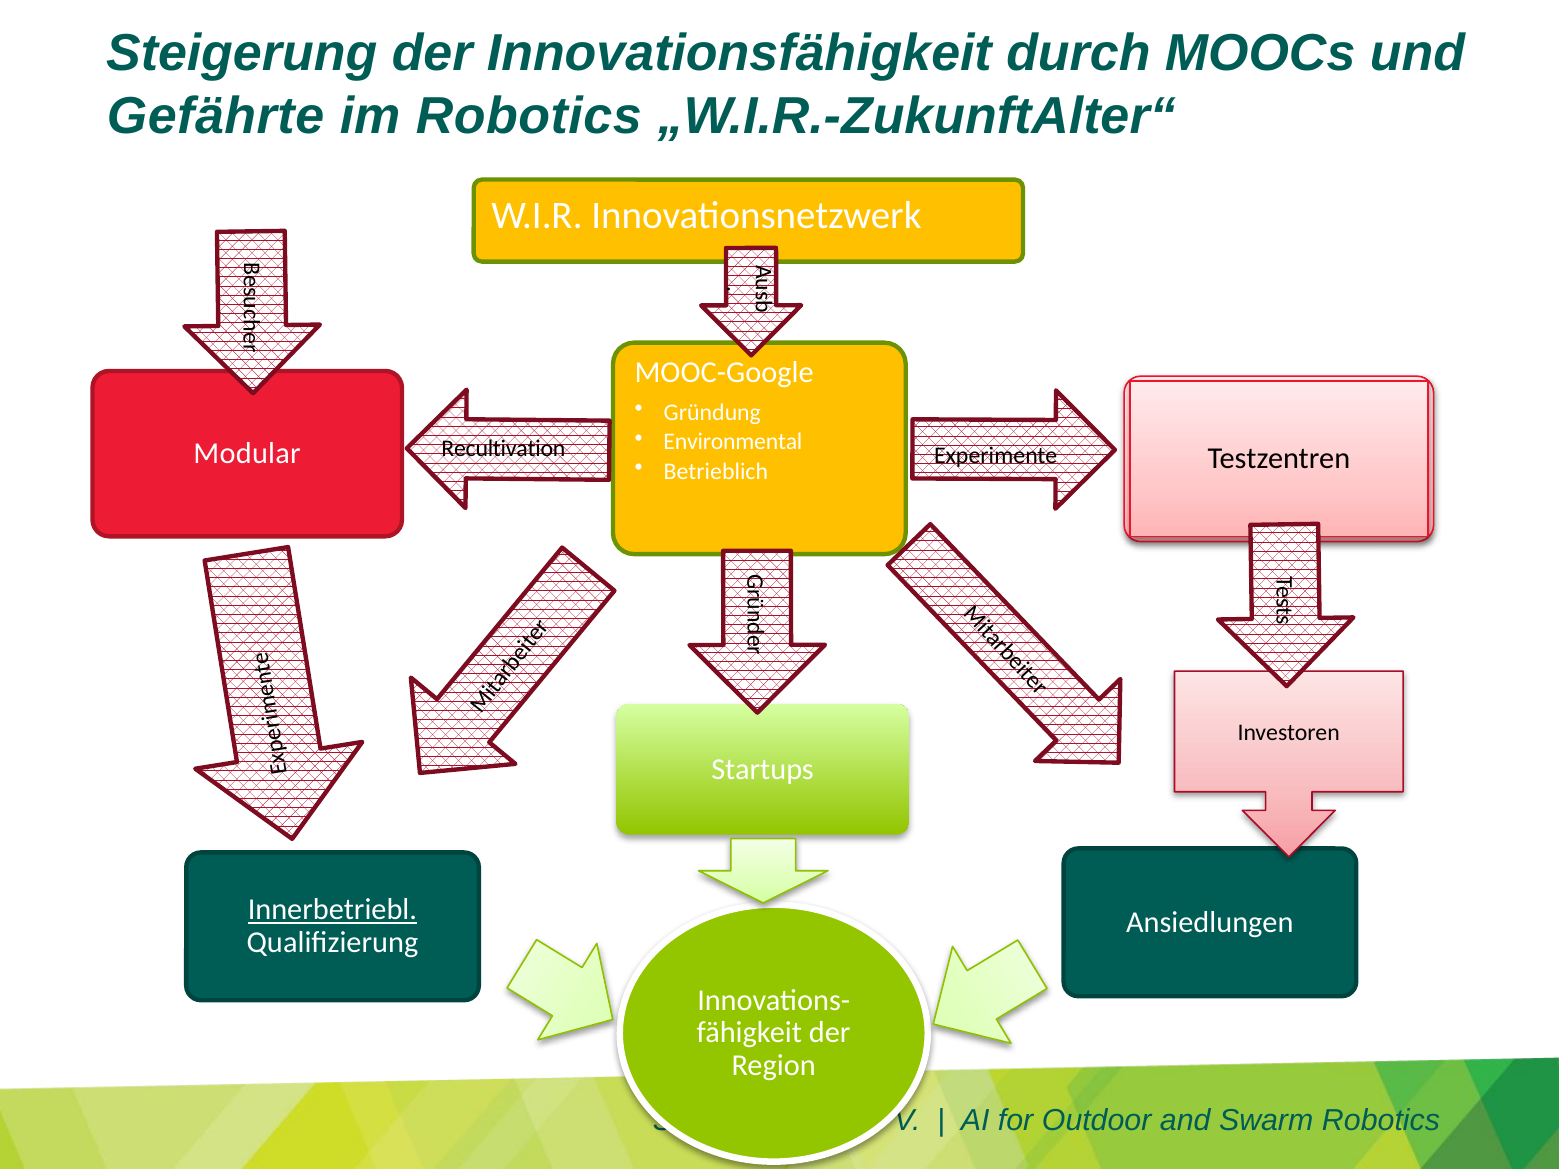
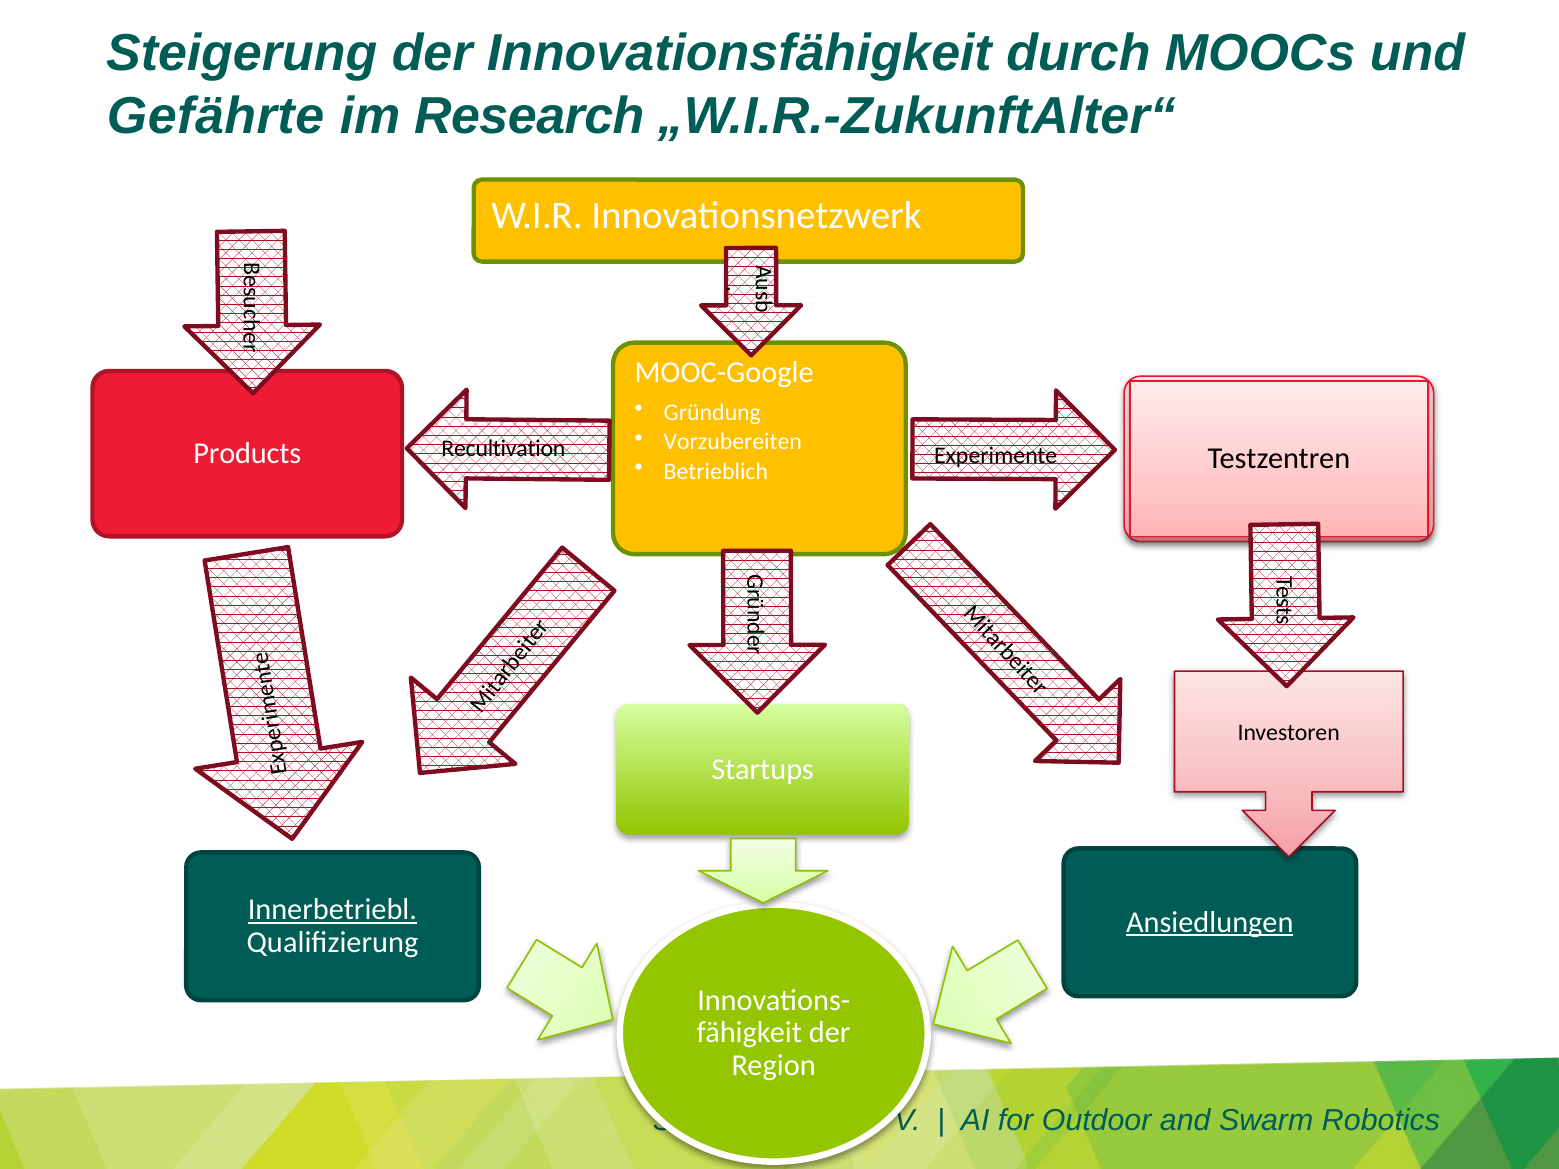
im Robotics: Robotics -> Research (529, 116)
Environmental: Environmental -> Vorzubereiten (733, 442)
Modular: Modular -> Products (247, 454)
Ansiedlungen underline: none -> present (1210, 922)
